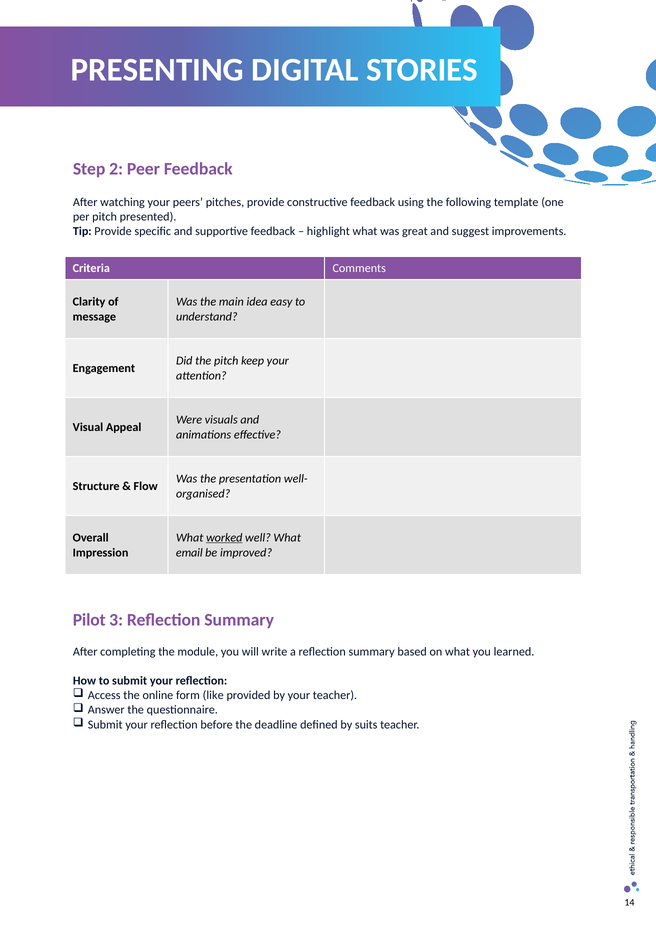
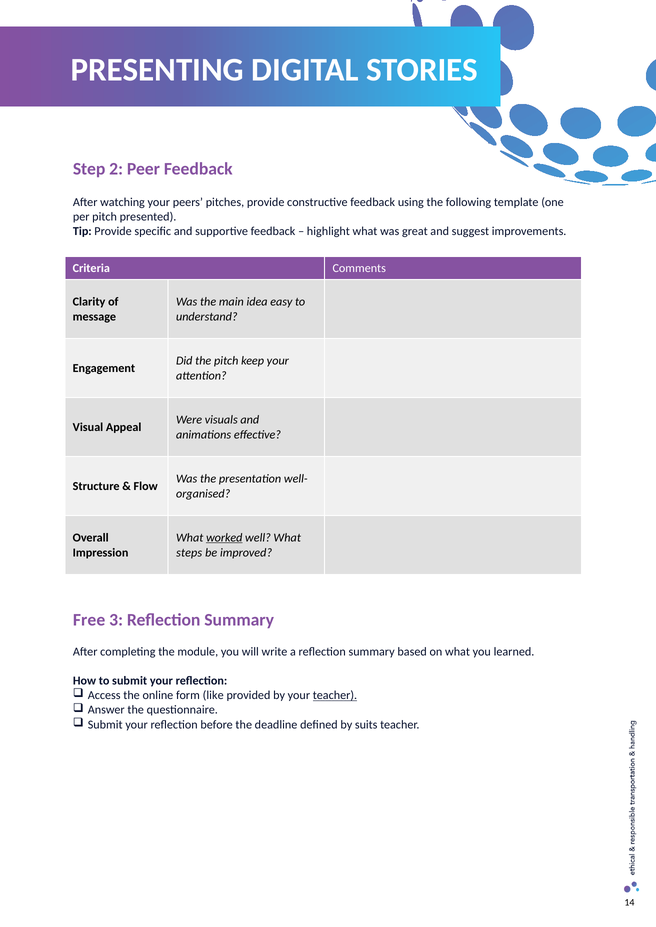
email: email -> steps (189, 553)
Pilot: Pilot -> Free (89, 620)
teacher underline: none -> present (335, 696)
